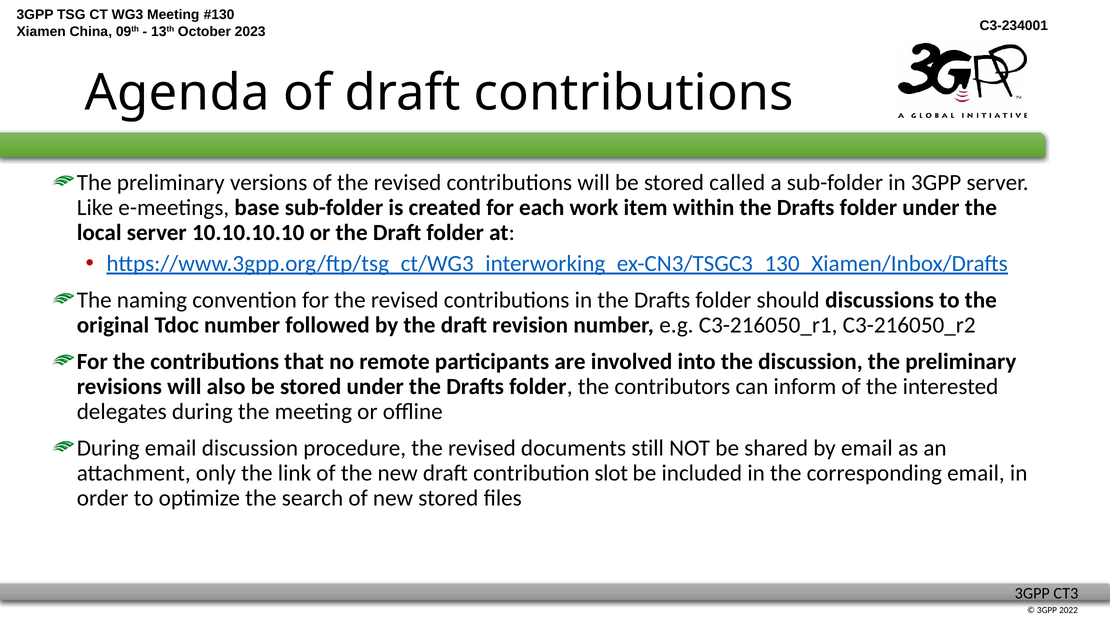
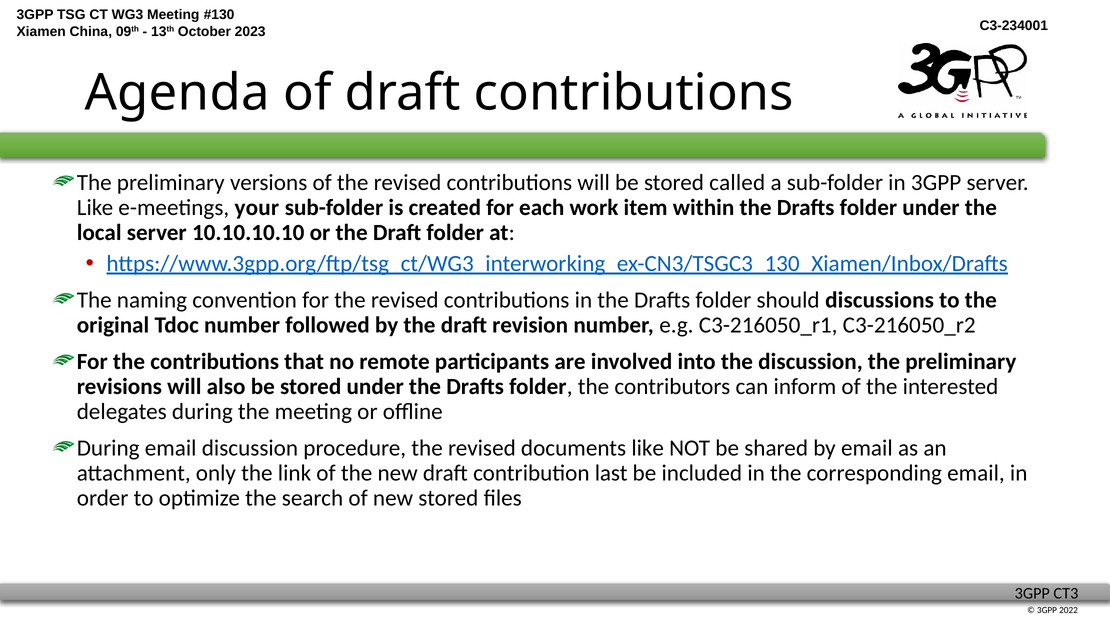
base: base -> your (257, 208)
documents still: still -> like (648, 448)
slot: slot -> last (611, 473)
